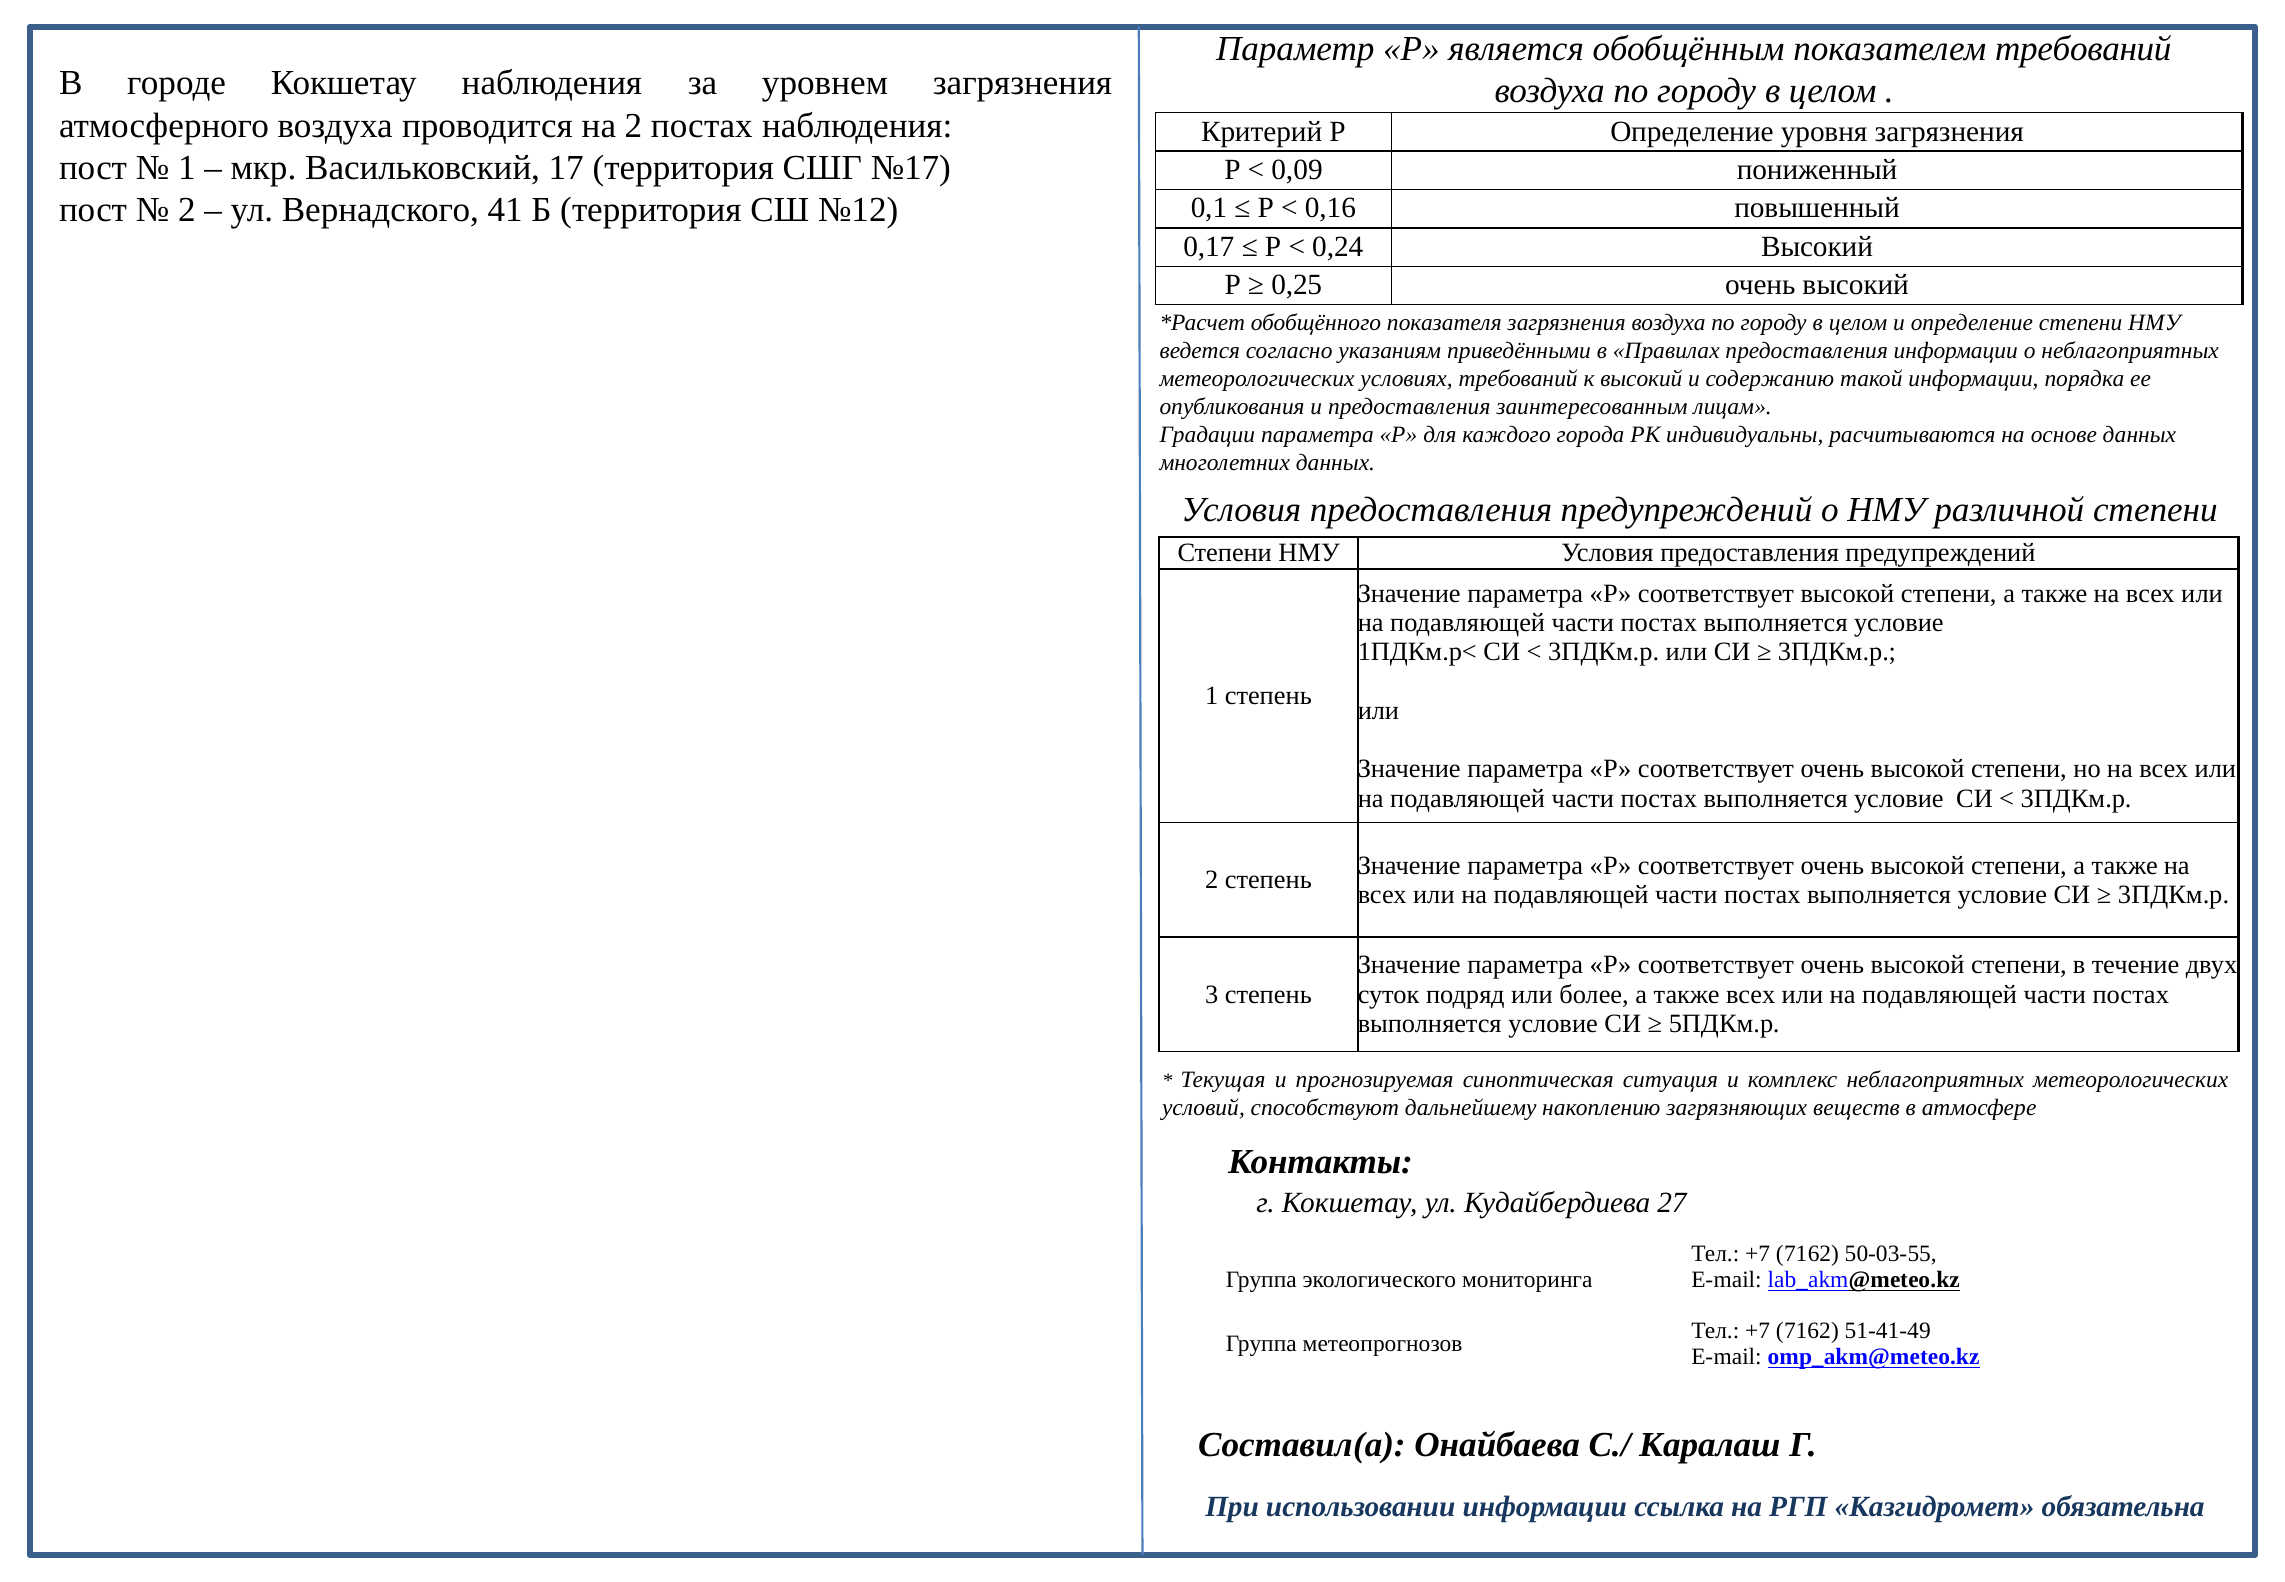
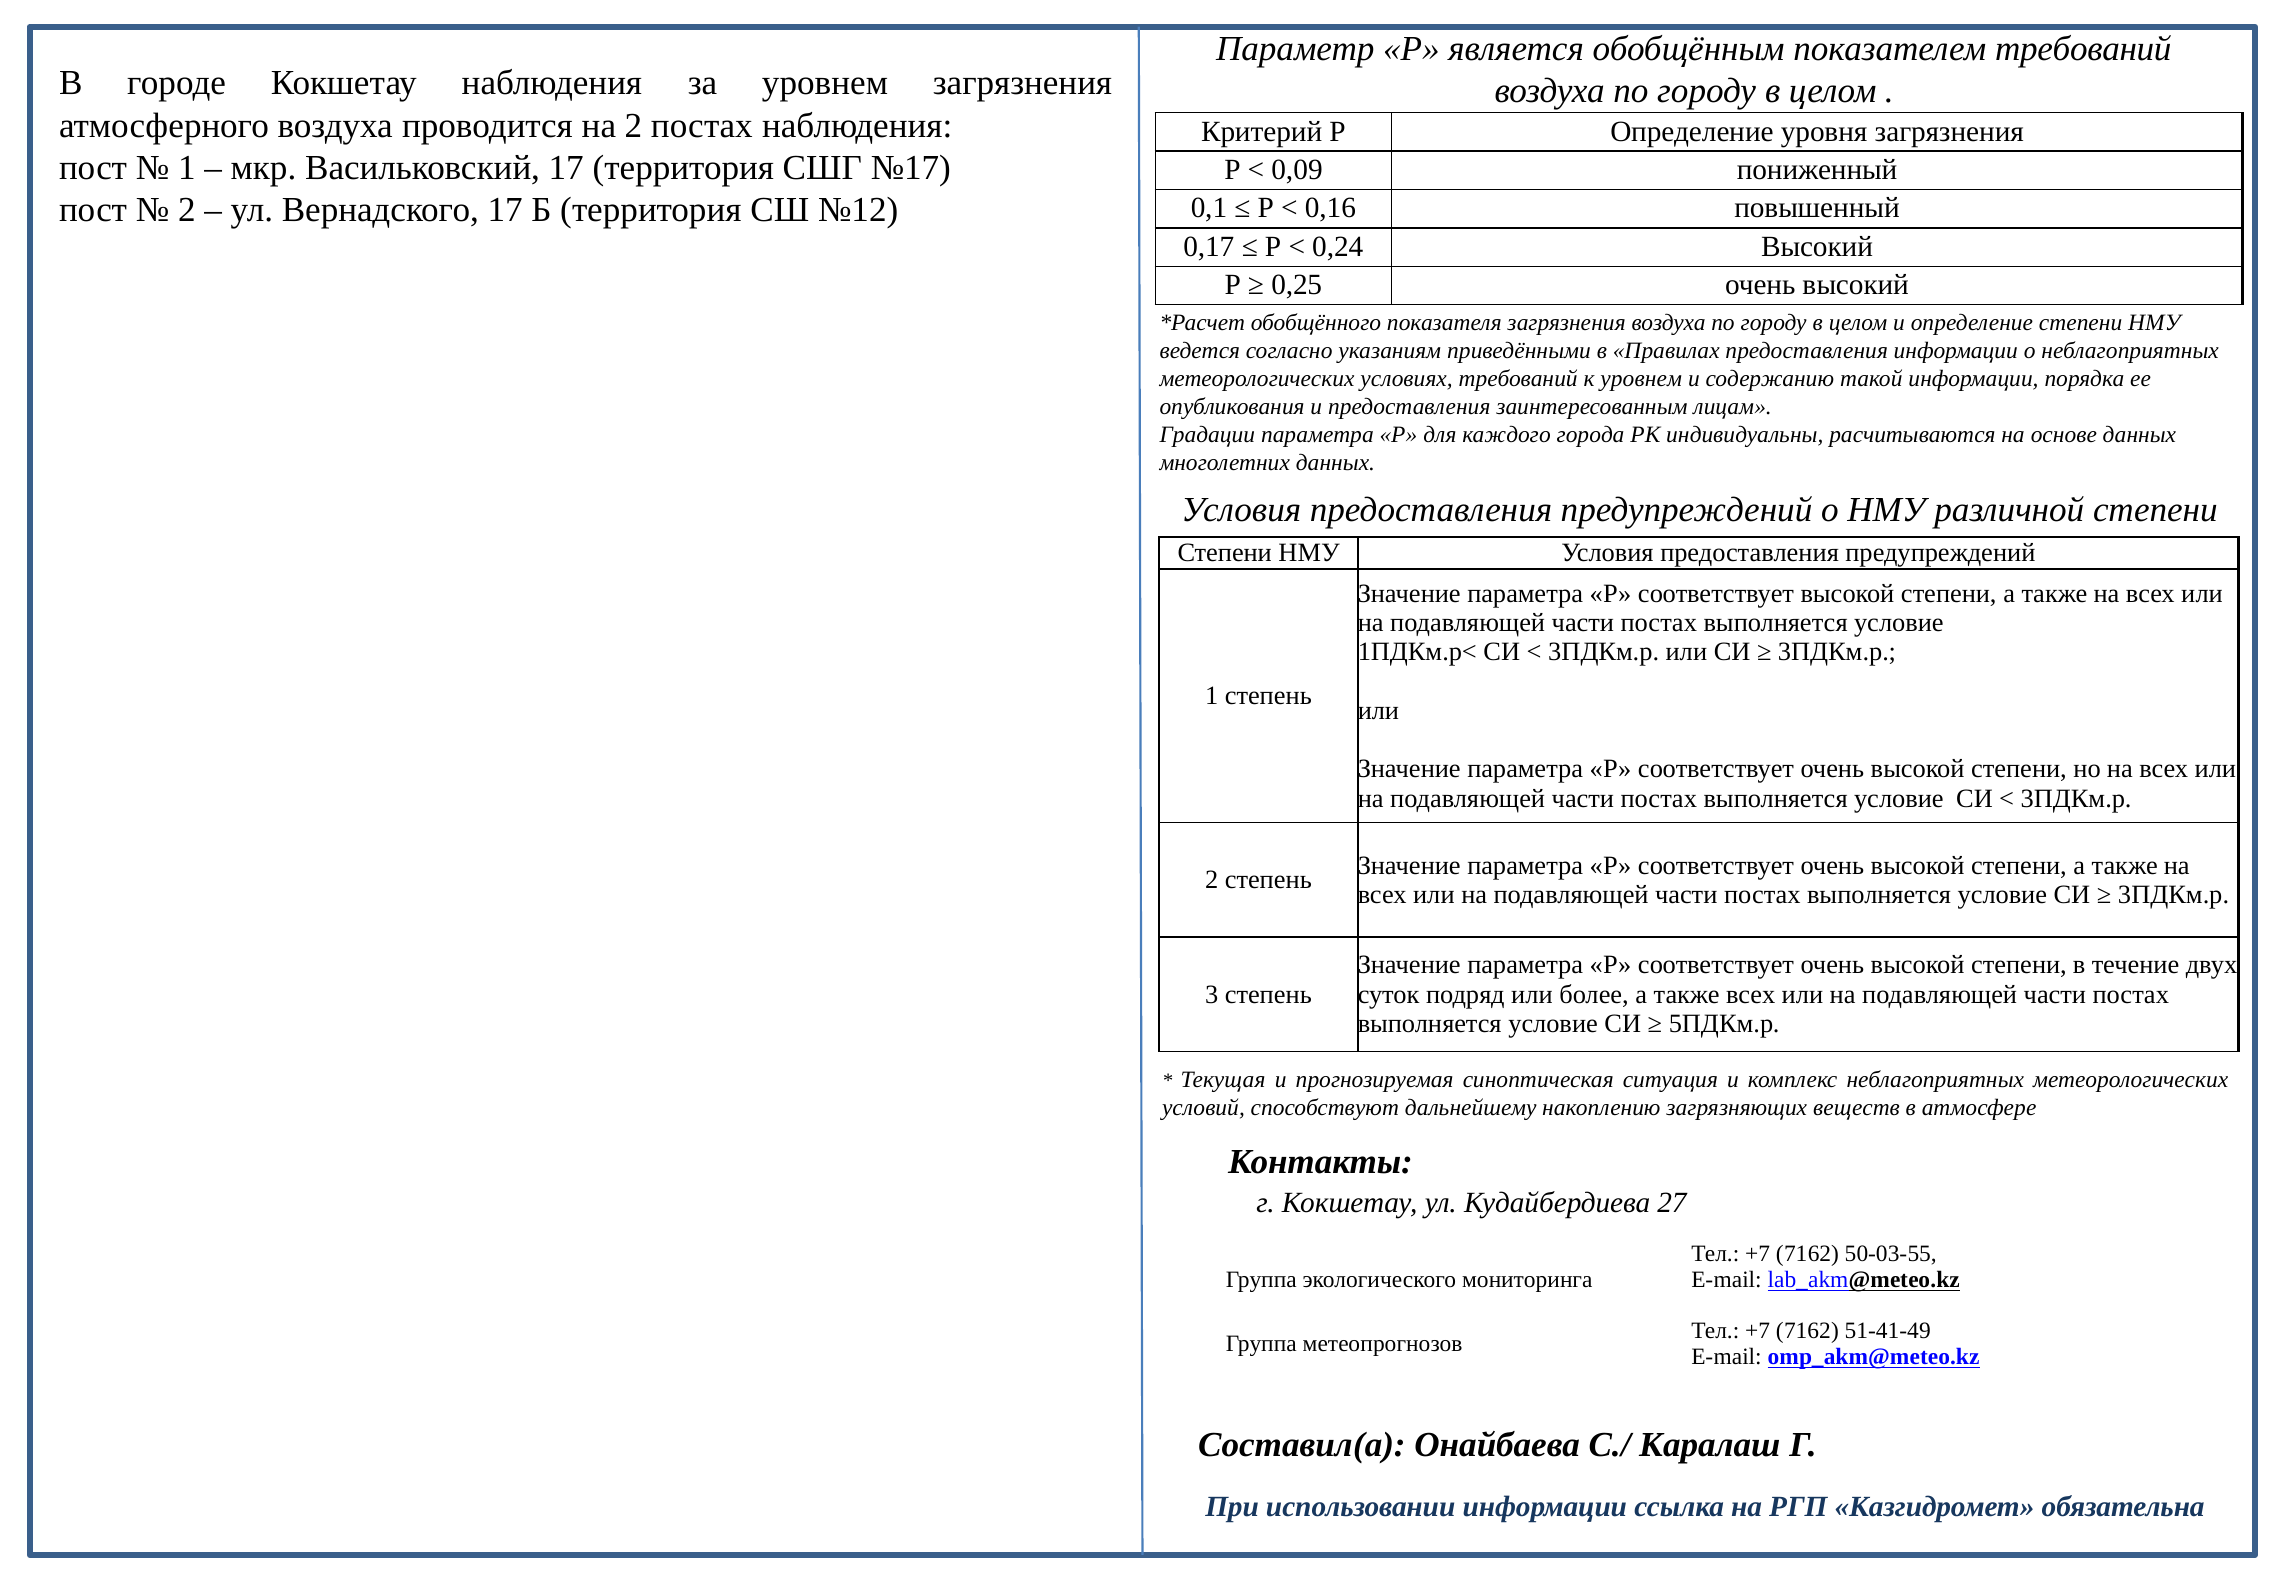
Вернадского 41: 41 -> 17 (505, 210)
к высокий: высокий -> уровнем (1641, 379)
